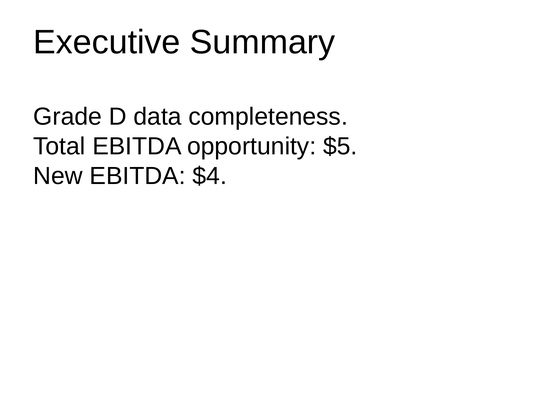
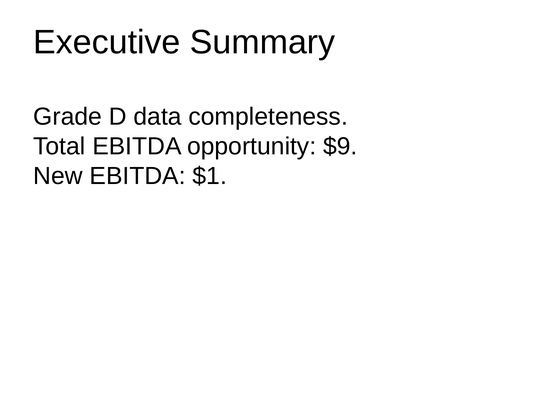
$5: $5 -> $9 (340, 146)
$4: $4 -> $1 (210, 176)
